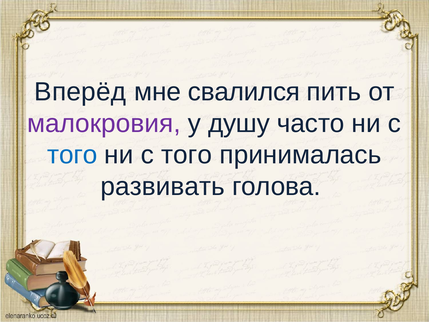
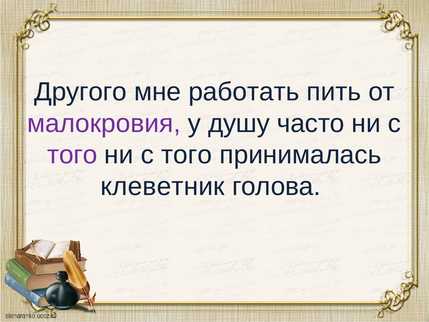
Вперёд: Вперёд -> Другого (80, 92)
свалился: свалился -> работать (244, 92)
того colour: blue -> purple (72, 155)
развивать: развивать -> клеветник (163, 186)
